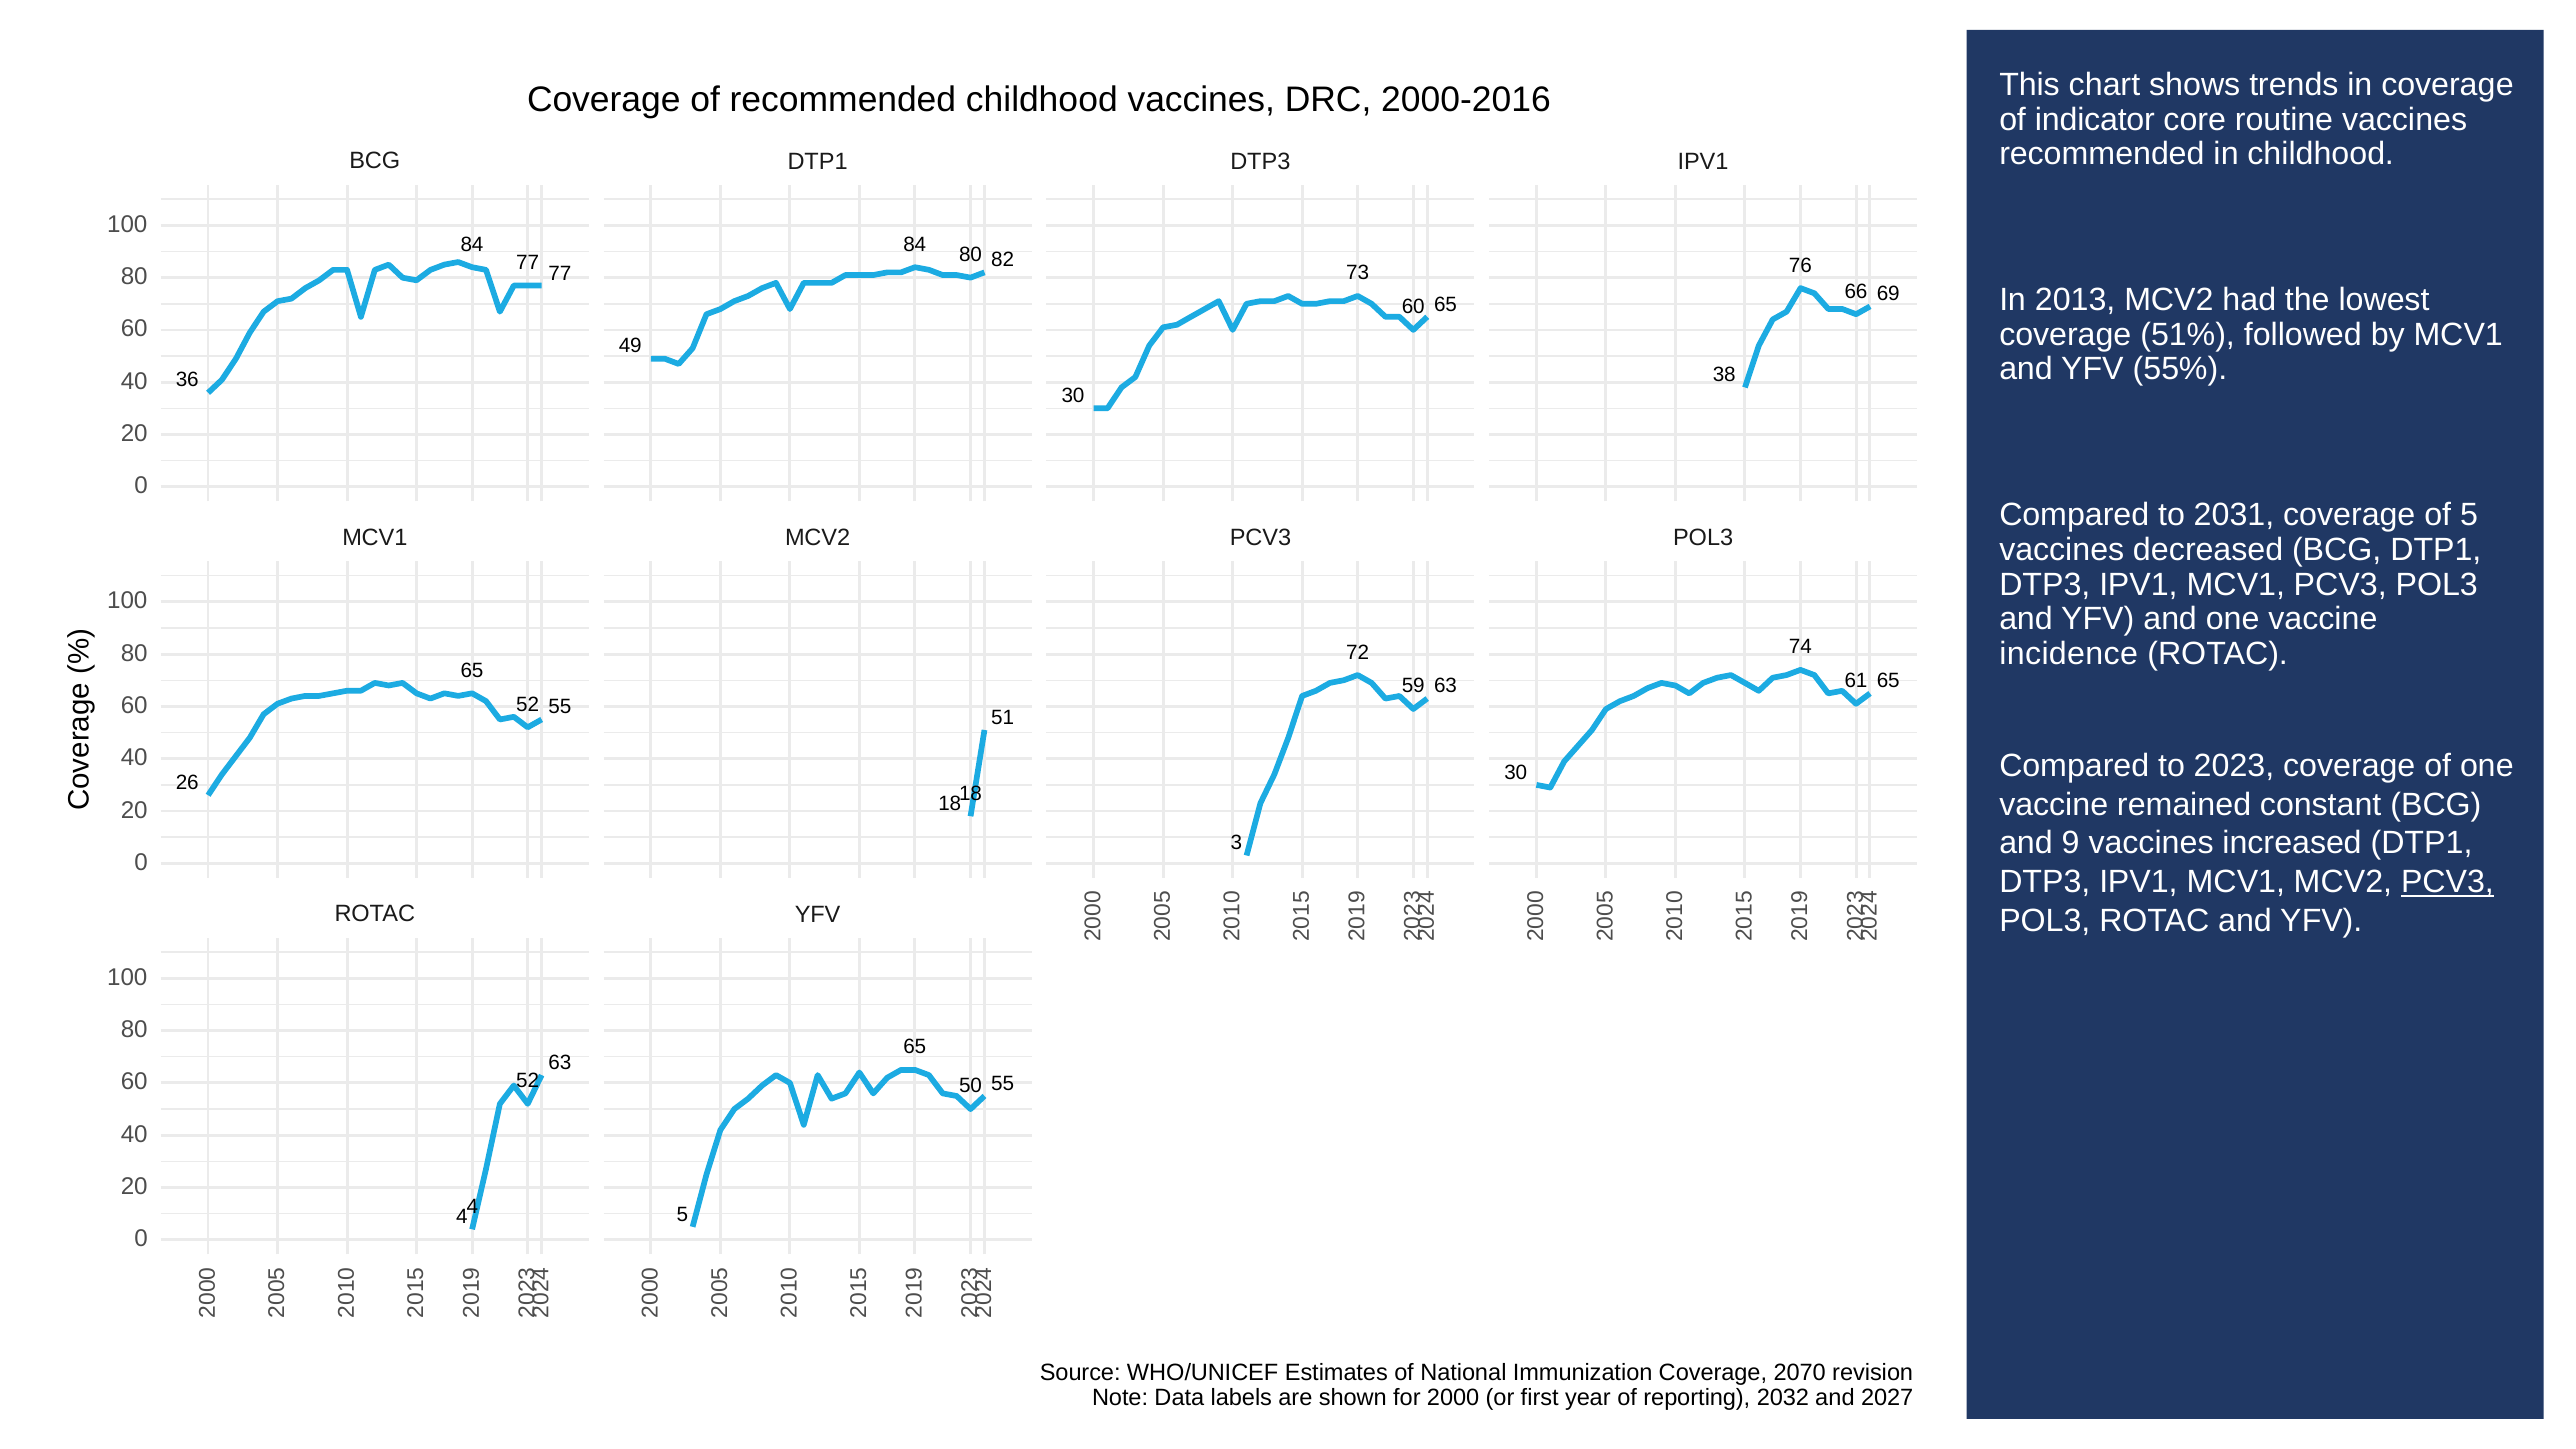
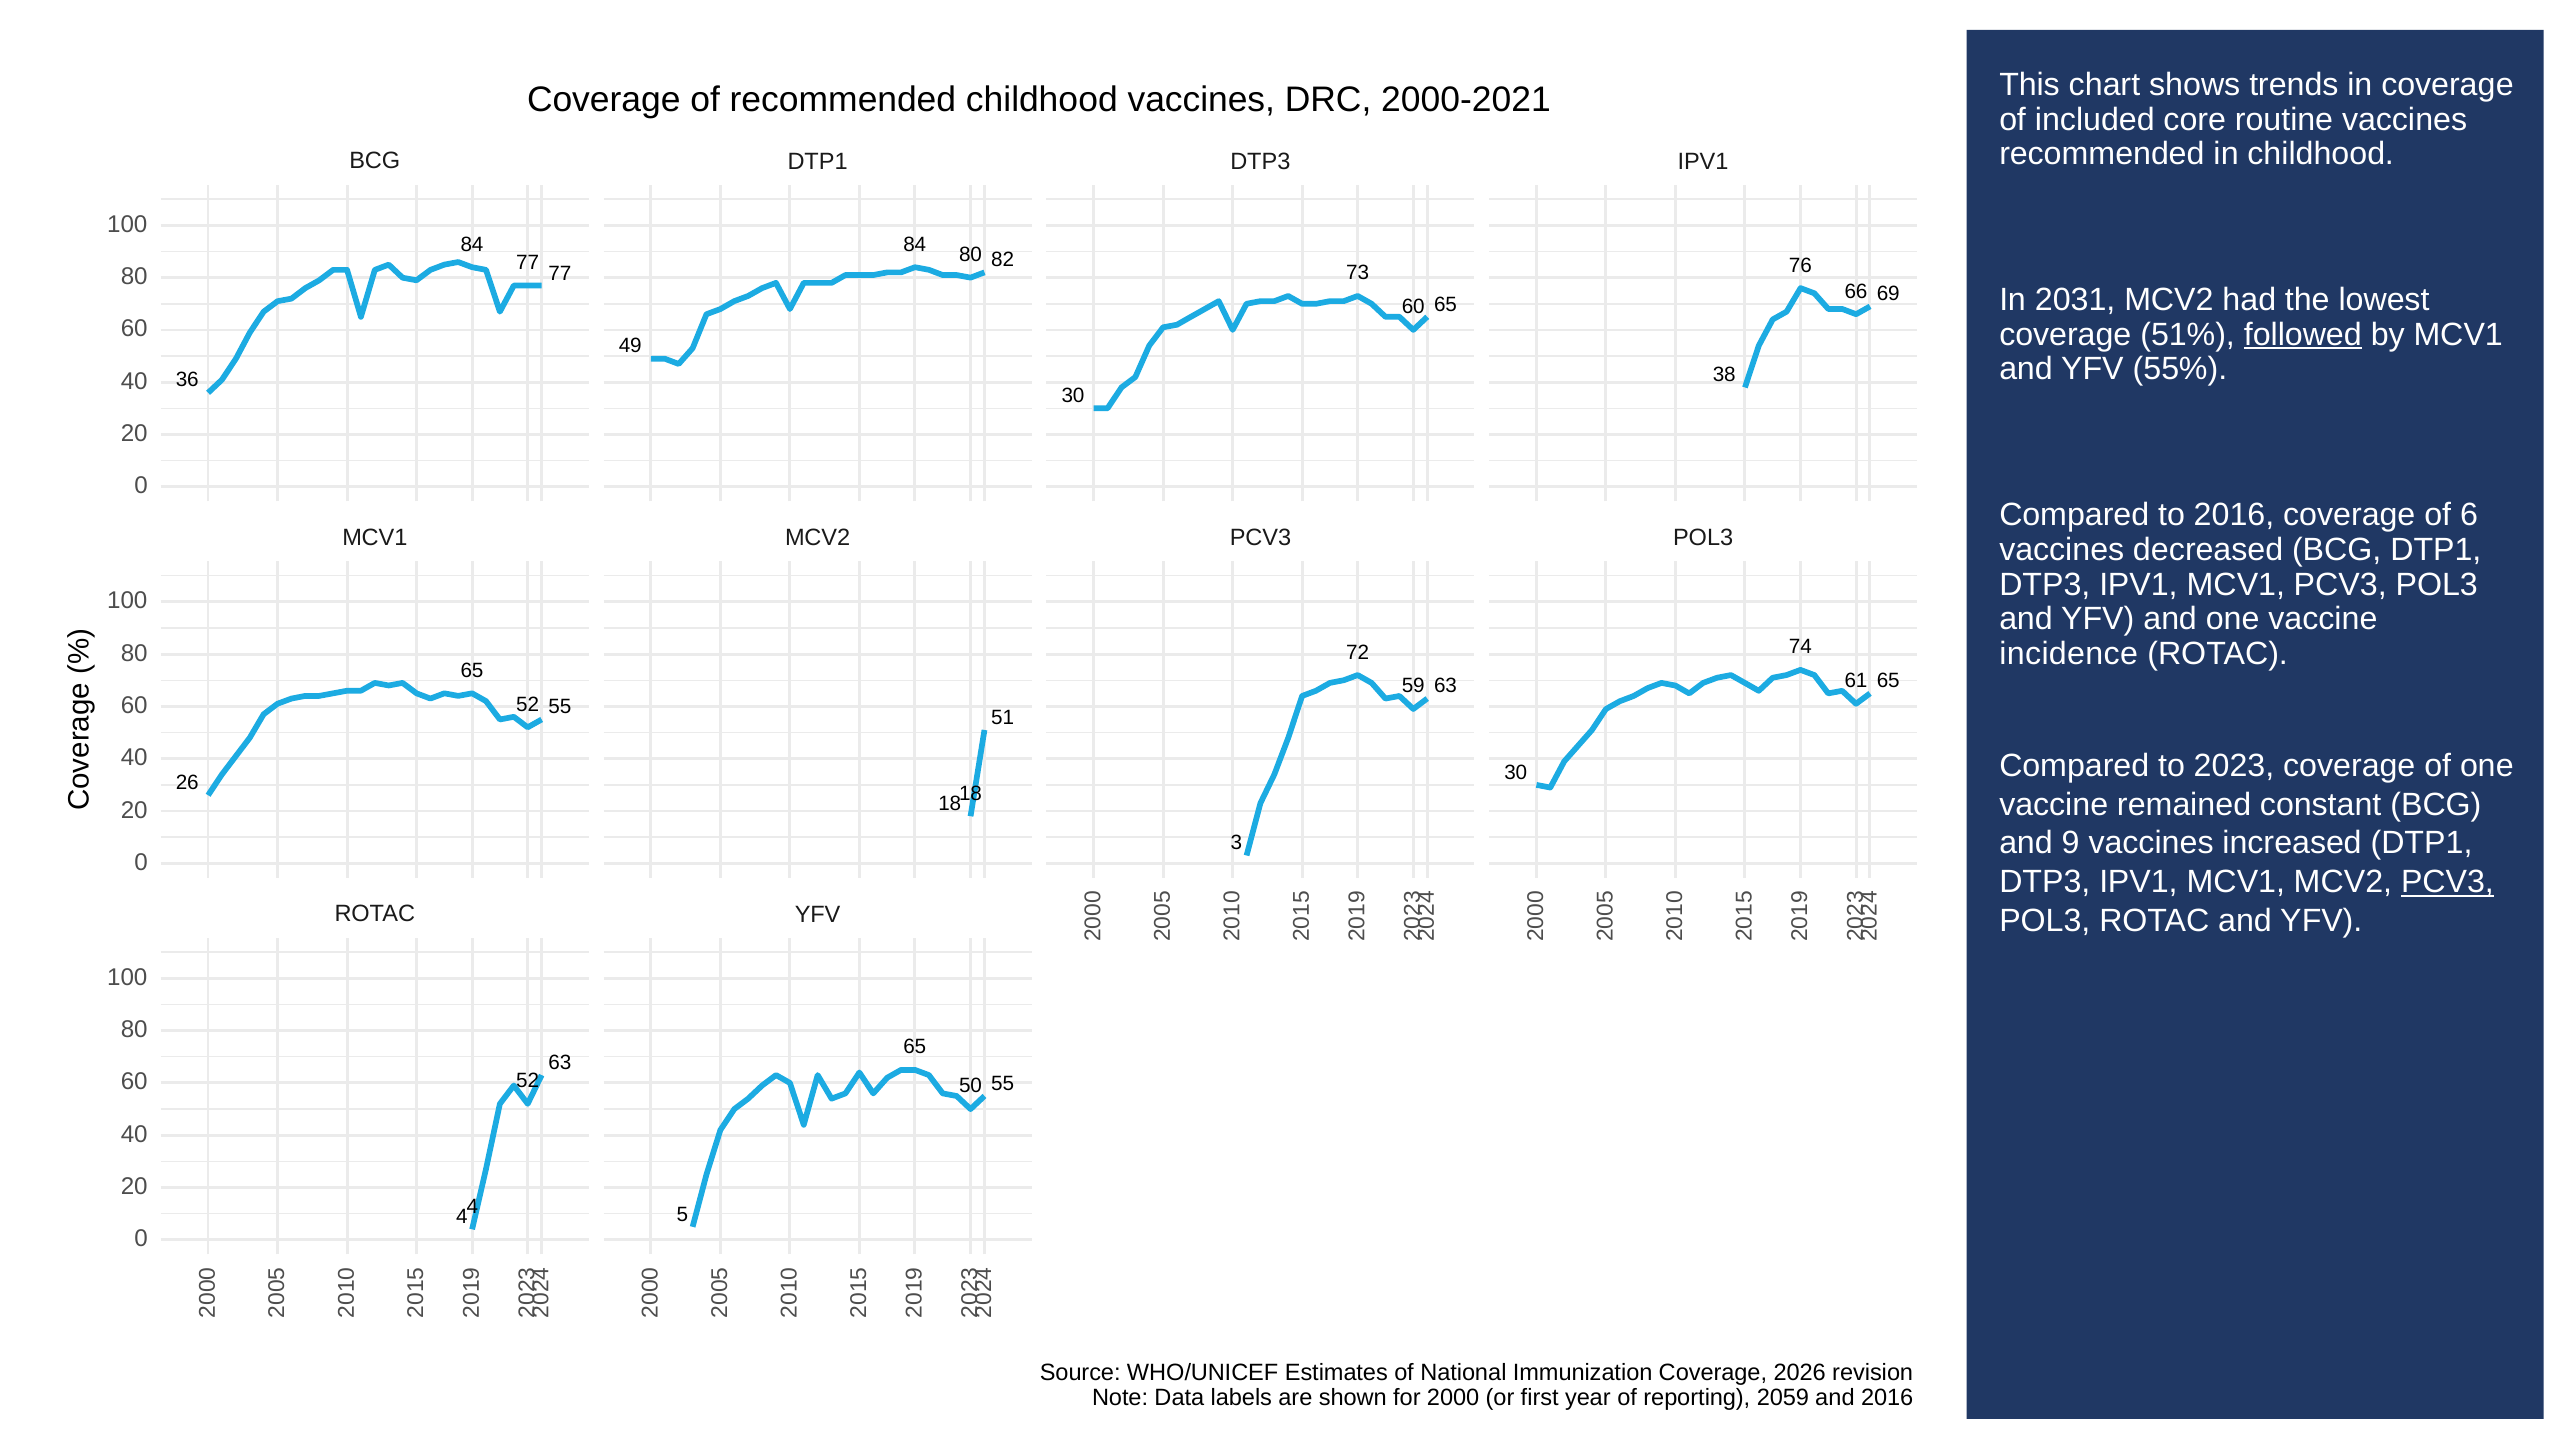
2000-2016: 2000-2016 -> 2000-2021 (1466, 100)
indicator: indicator -> included (2095, 119)
2013: 2013 -> 2031 (2075, 300)
followed underline: none -> present (2303, 335)
to 2031: 2031 -> 2016 (2234, 515)
of 5: 5 -> 6 (2469, 515)
2070: 2070 -> 2026 (1800, 1373)
2032: 2032 -> 2059 (1783, 1398)
and 2027: 2027 -> 2016 (1887, 1398)
